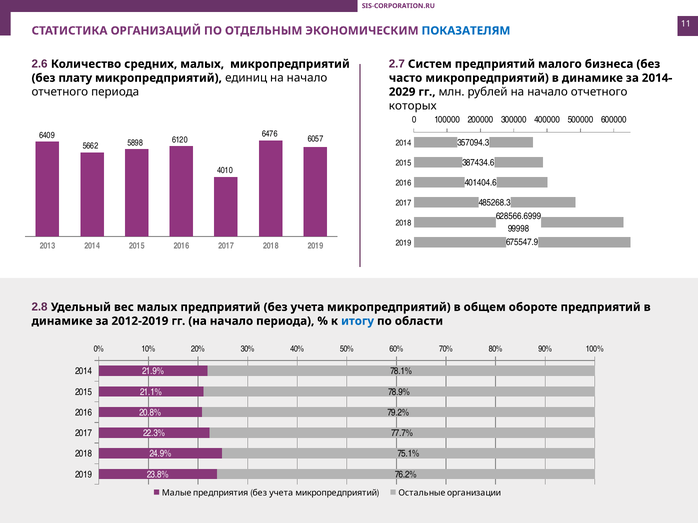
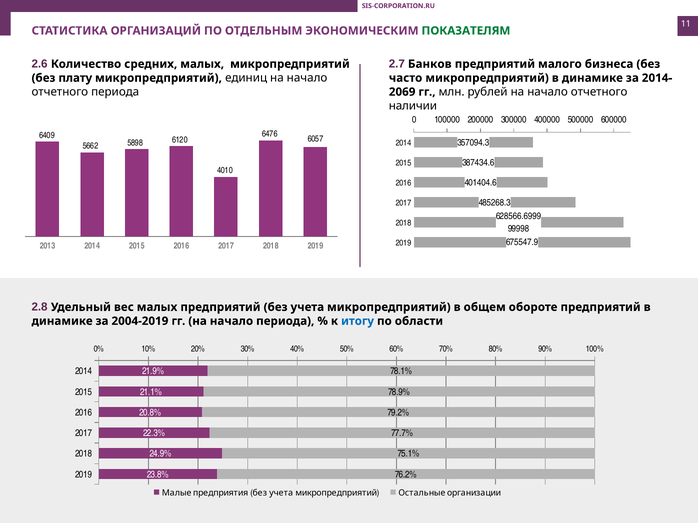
ПОКАЗАТЕЛЯМ colour: blue -> green (466, 31)
Систем: Систем -> Банков (430, 64)
2029: 2029 -> 2069 (402, 92)
которых: которых -> наличии (413, 106)
2012-2019: 2012-2019 -> 2004-2019 (140, 321)
